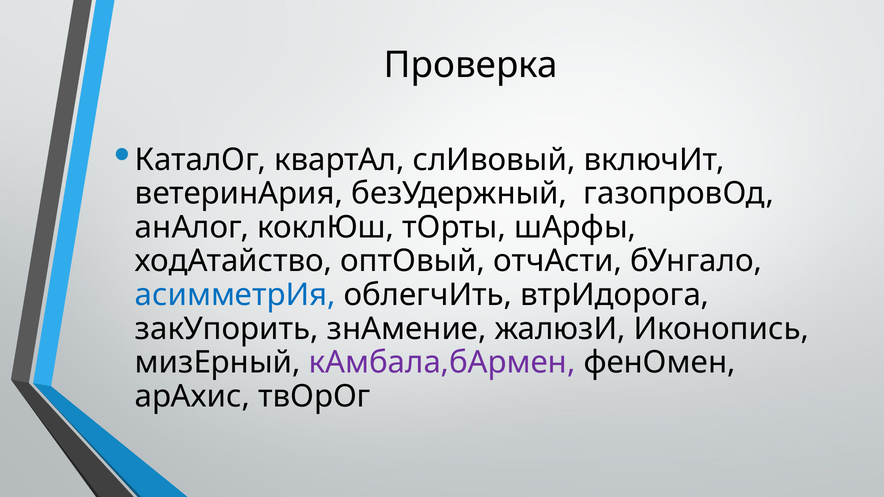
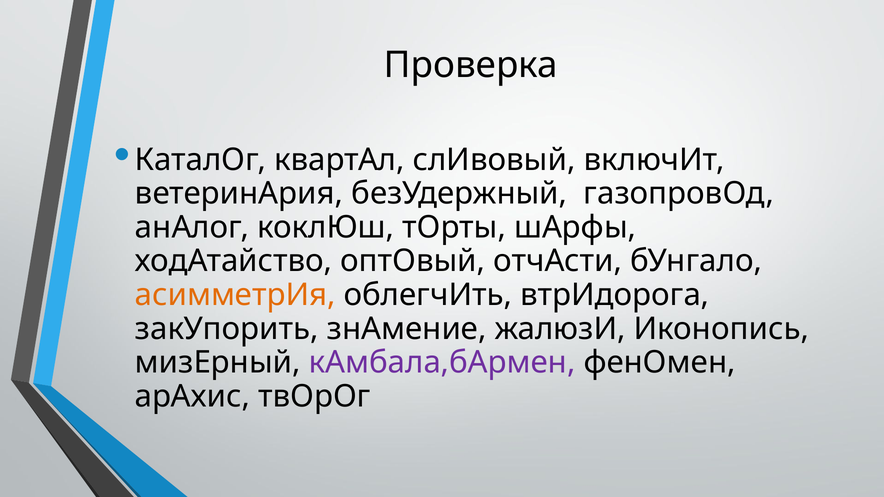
асимметрИя colour: blue -> orange (235, 295)
